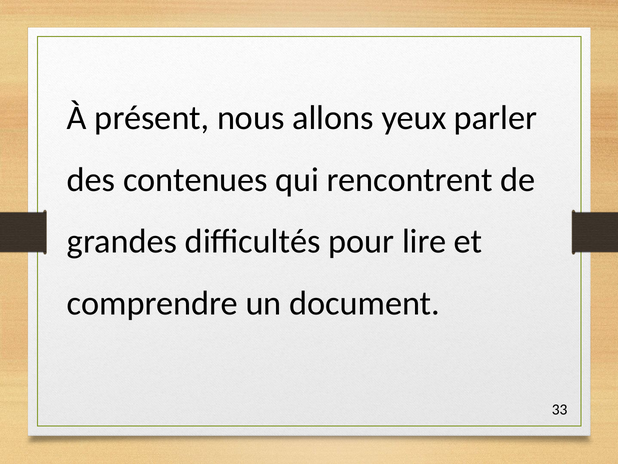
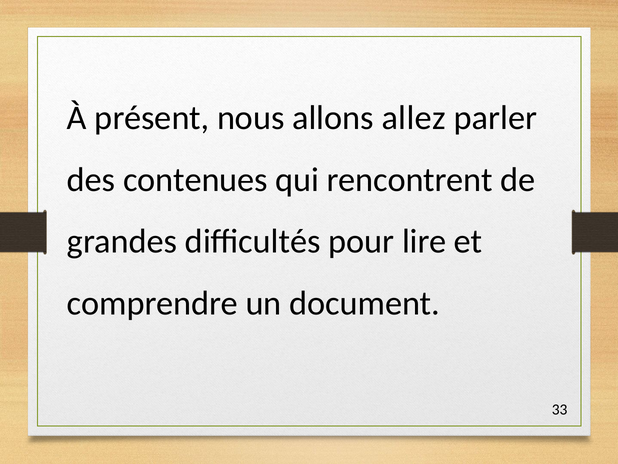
yeux: yeux -> allez (414, 118)
